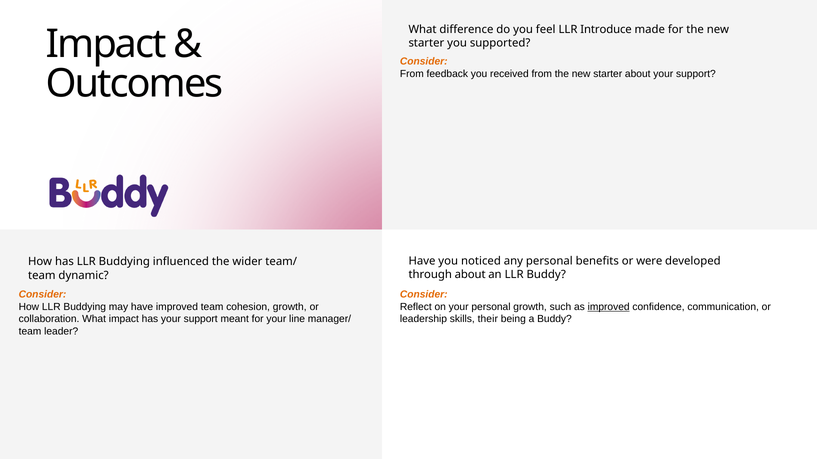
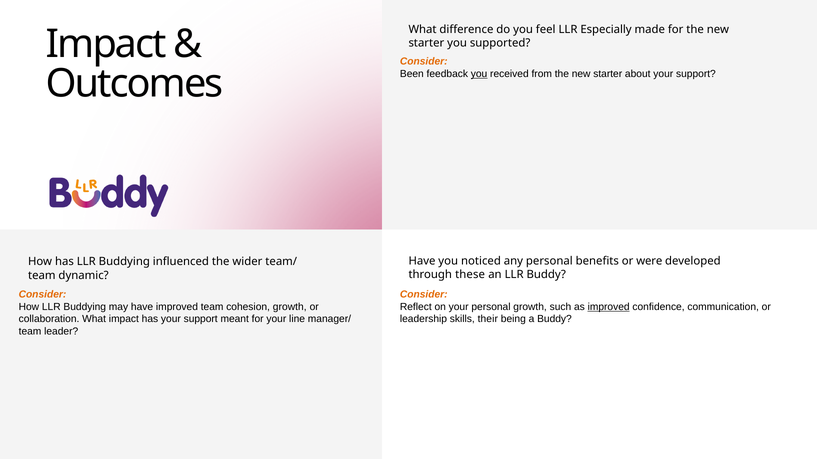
Introduce: Introduce -> Especially (606, 30)
From: From -> Been (412, 74)
you underline: none -> present (479, 74)
about: about -> these (470, 275)
